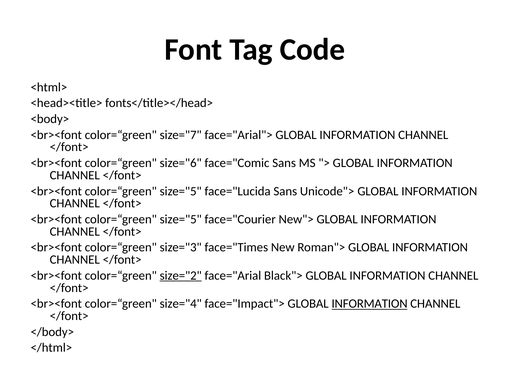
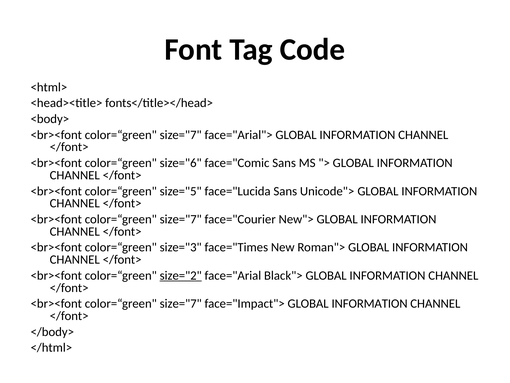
size="5: size="5 -> size="7 (181, 219)
size="4: size="4 -> size="7 (181, 303)
INFORMATION underline: present -> none (370, 303)
